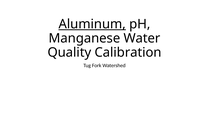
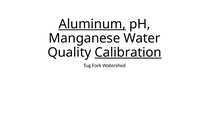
Calibration underline: none -> present (128, 52)
